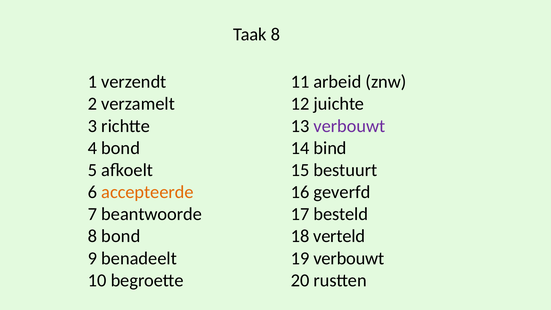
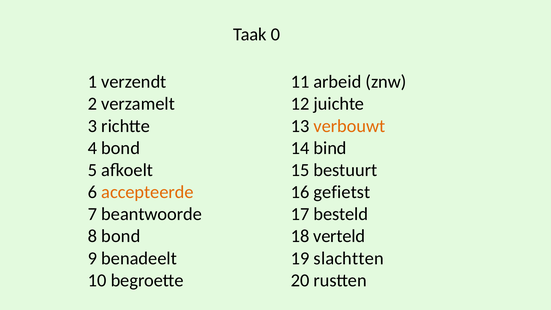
Taak 8: 8 -> 0 (275, 34)
verbouwt colour: purple -> orange (349, 126)
geverfd: geverfd -> gefietst (342, 192)
19 verbouwt: verbouwt -> slachtten (349, 258)
